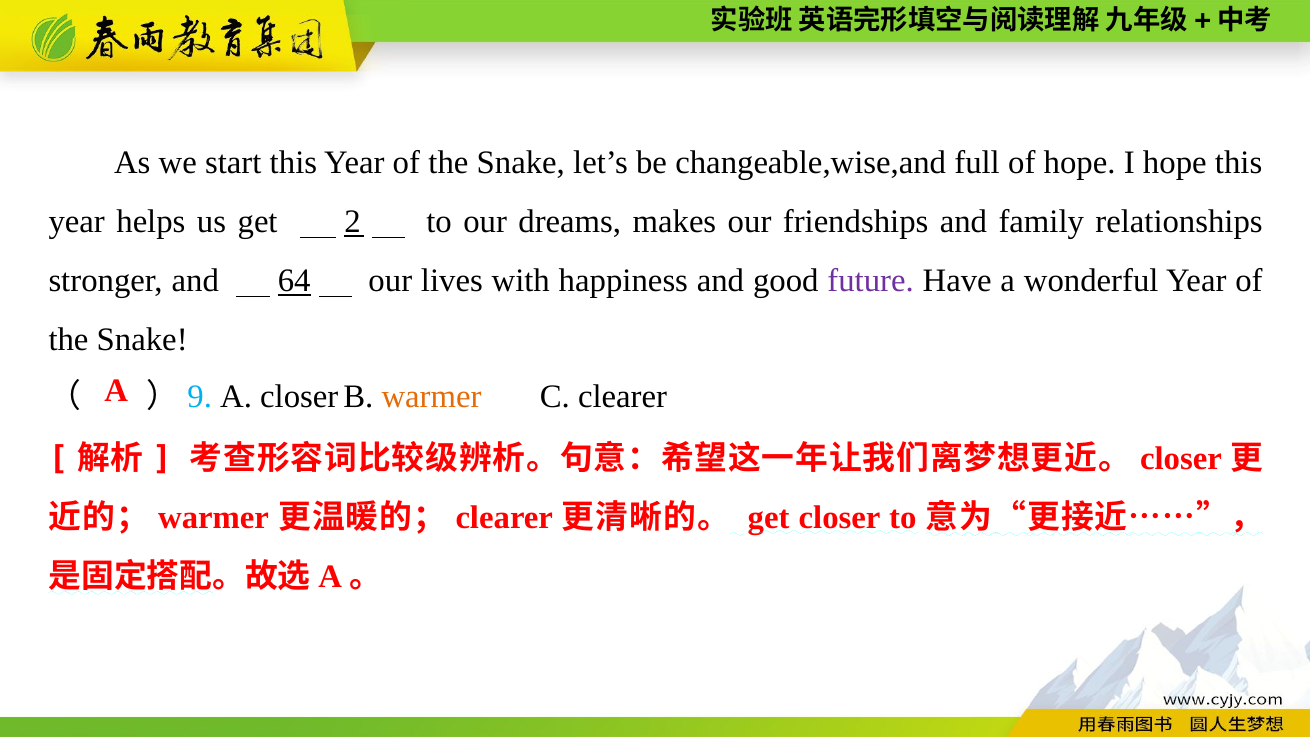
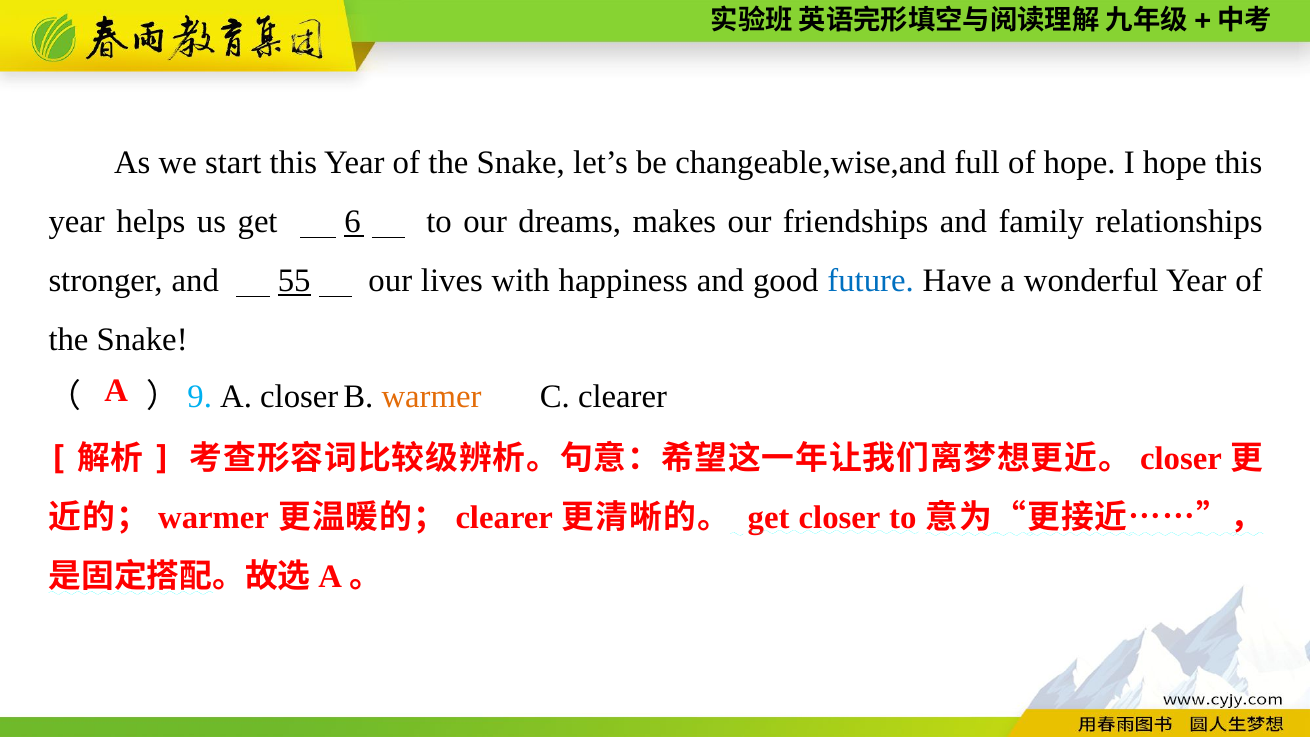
2: 2 -> 6 (353, 222)
64: 64 -> 55 (294, 281)
future colour: purple -> blue (871, 281)
